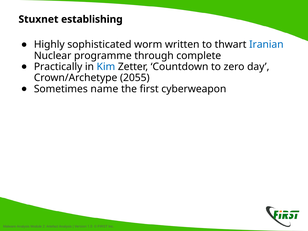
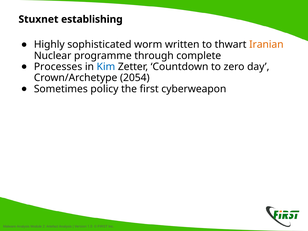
Iranian colour: blue -> orange (266, 45)
Practically: Practically -> Processes (58, 67)
2055: 2055 -> 2054 (135, 78)
name: name -> policy (104, 89)
